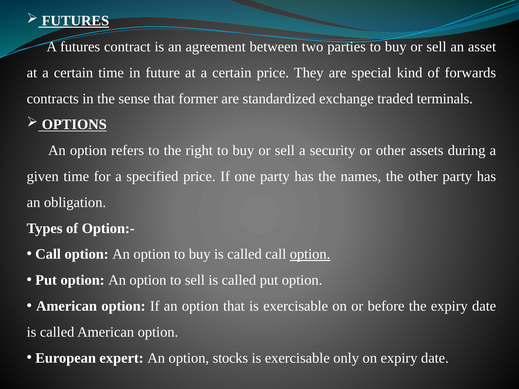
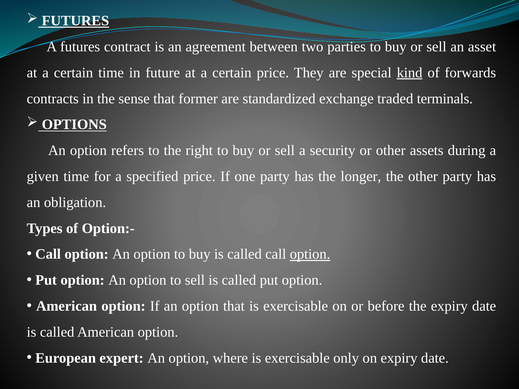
kind underline: none -> present (410, 73)
names: names -> longer (361, 177)
stocks: stocks -> where (230, 358)
